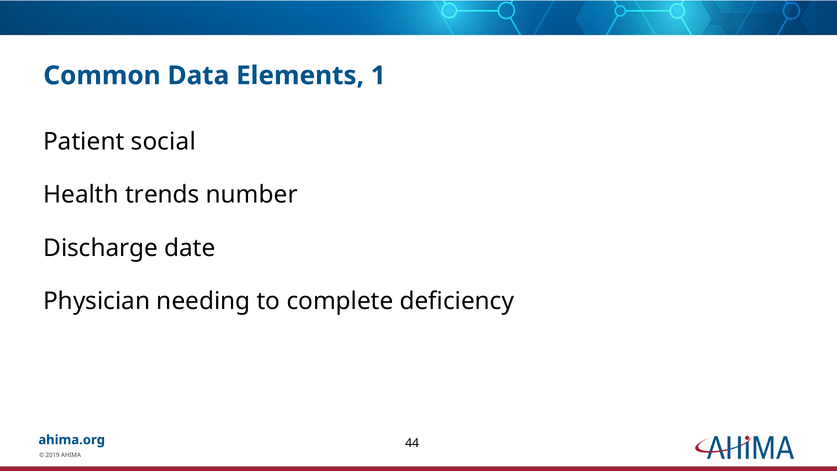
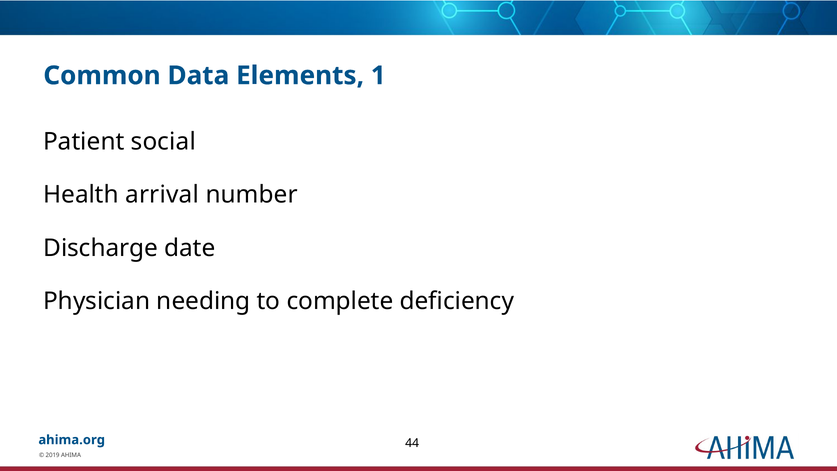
trends: trends -> arrival (162, 195)
